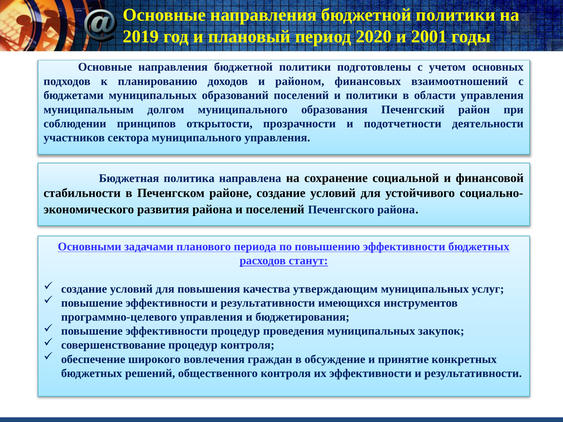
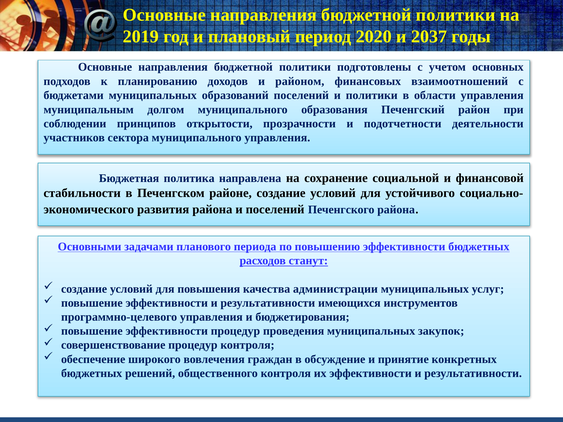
2001: 2001 -> 2037 (429, 36)
утверждающим: утверждающим -> администрации (335, 289)
